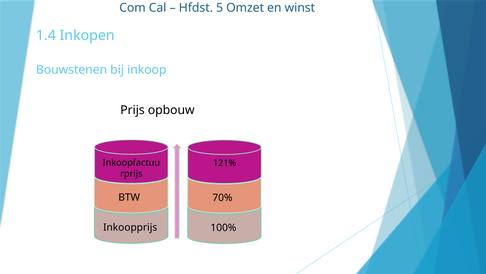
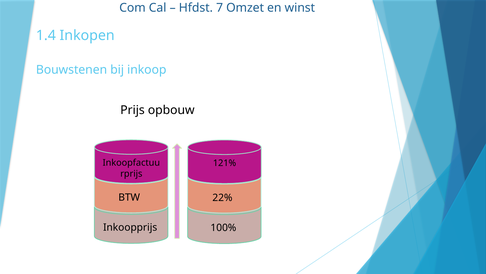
5: 5 -> 7 (220, 8)
70%: 70% -> 22% (222, 197)
